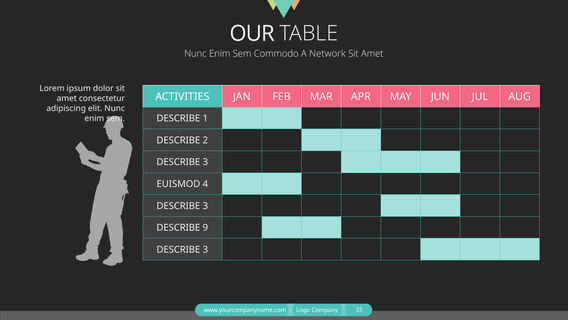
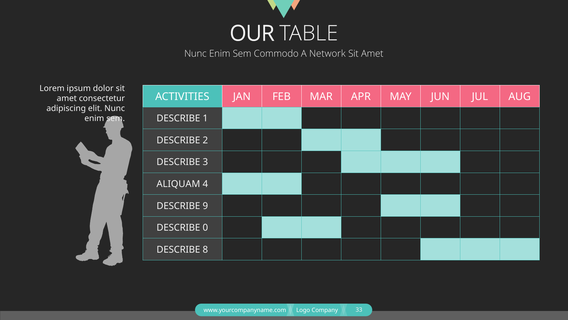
EUISMOD: EUISMOD -> ALIQUAM (178, 184)
3: 3 -> 9 (205, 206)
9: 9 -> 0 (205, 227)
3: 3 -> 8 (205, 249)
